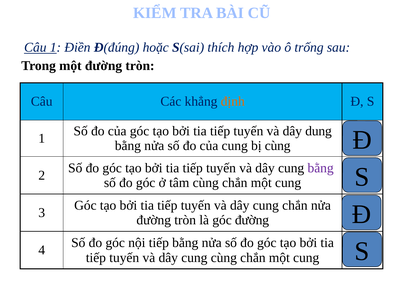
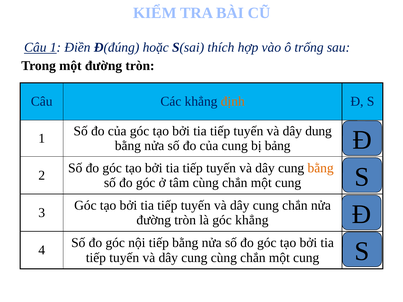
bị cùng: cùng -> bảng (278, 146)
bằng colour: purple -> orange (321, 168)
góc đường: đường -> khẳng (252, 220)
